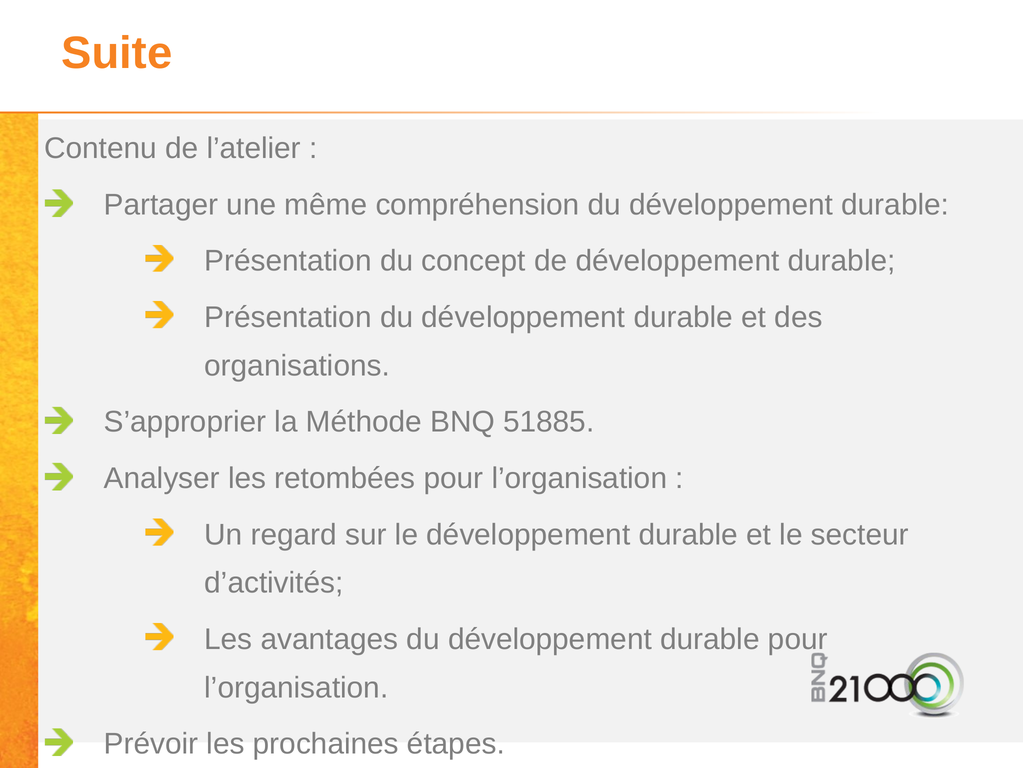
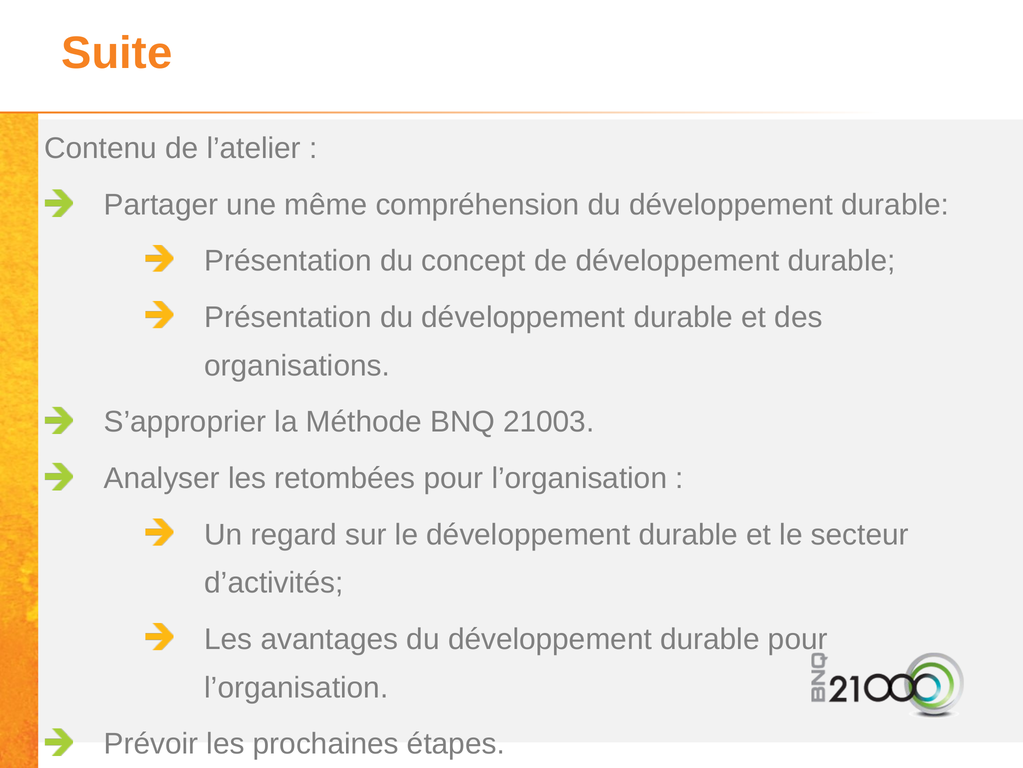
51885: 51885 -> 21003 (549, 422)
